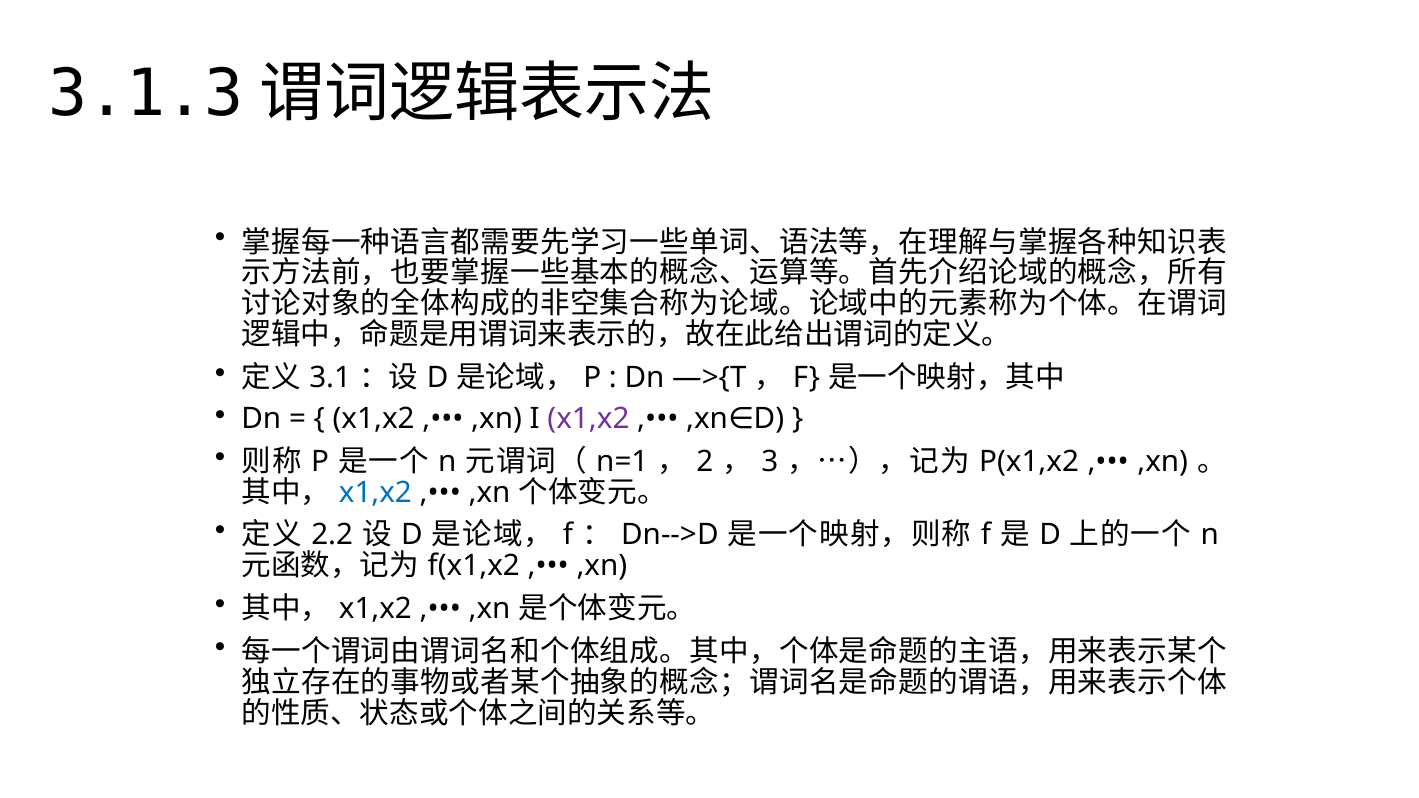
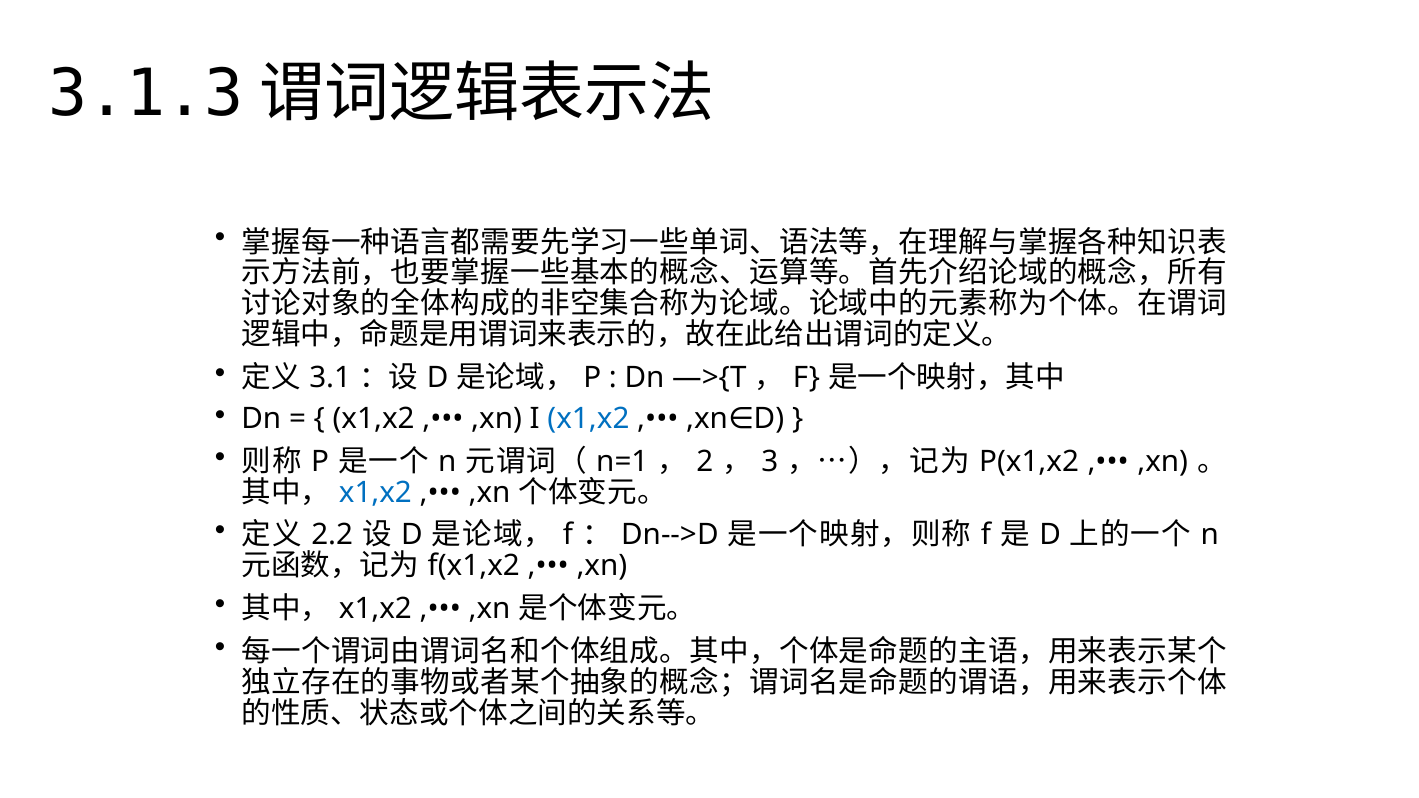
x1,x2 colour: purple -> blue (588, 419)
